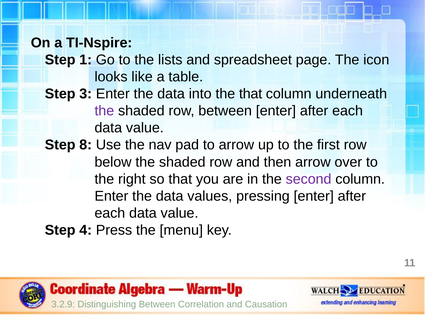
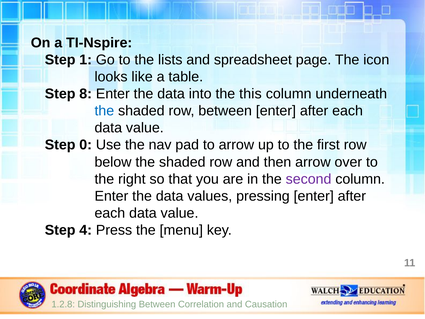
3: 3 -> 8 (86, 94)
the that: that -> this (250, 94)
the colour: purple -> blue (104, 111)
8: 8 -> 0 (86, 145)
3.2.9: 3.2.9 -> 1.2.8 (63, 304)
